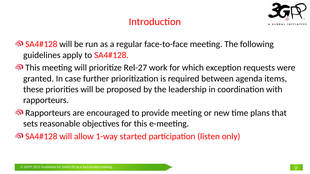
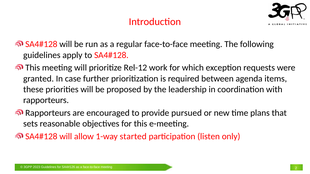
Rel-27: Rel-27 -> Rel-12 (135, 68)
provide meeting: meeting -> pursued (187, 113)
